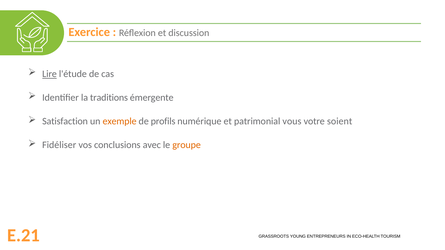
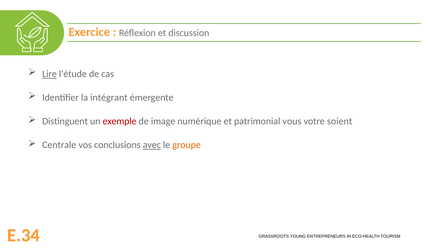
traditions: traditions -> intégrant (109, 98)
Satisfaction: Satisfaction -> Distinguent (65, 122)
exemple colour: orange -> red (120, 122)
profils: profils -> image (163, 122)
Fidéliser: Fidéliser -> Centrale (59, 145)
avec underline: none -> present (152, 145)
E.21: E.21 -> E.34 (23, 236)
